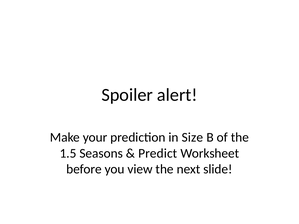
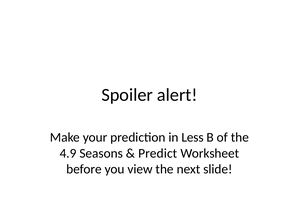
Size: Size -> Less (193, 137)
1.5: 1.5 -> 4.9 (68, 153)
